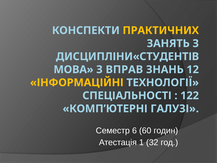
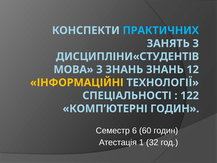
ПРАКТИЧНИХ colour: yellow -> light blue (161, 30)
З ВПРАВ: ВПРАВ -> ЗНАНЬ (124, 69)
КОМП’ЮТЕРНІ ГАЛУЗІ: ГАЛУЗІ -> ГОДИН (175, 108)
